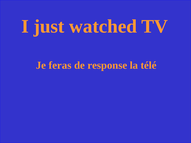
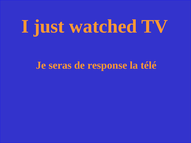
feras: feras -> seras (60, 65)
